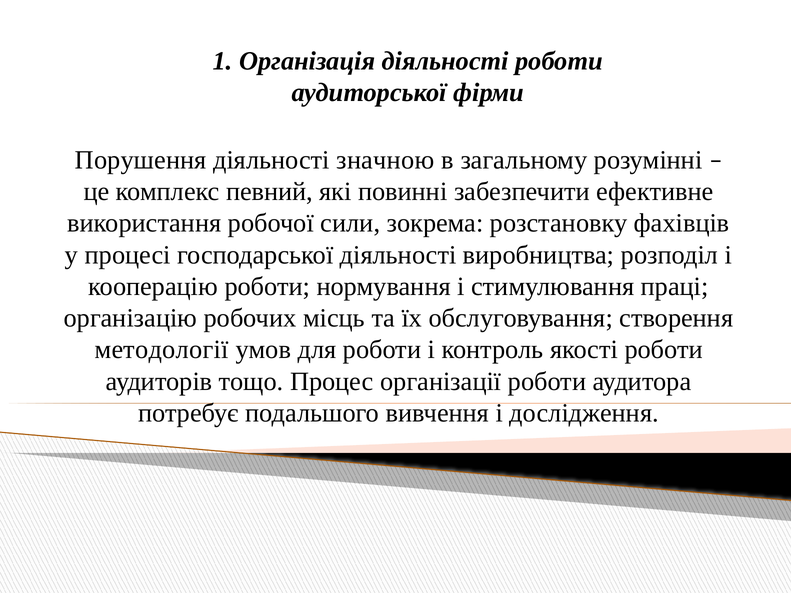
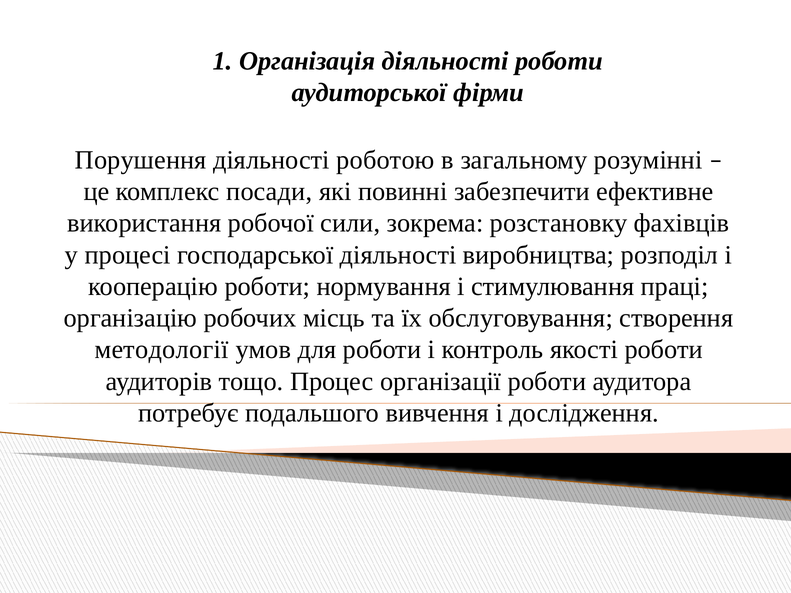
значною: значною -> роботою (385, 160)
певний: певний -> посади (269, 192)
